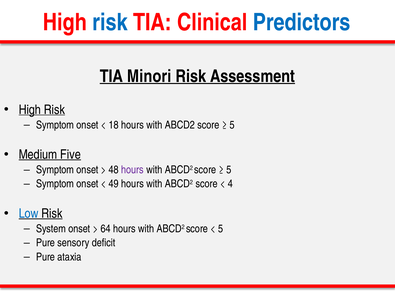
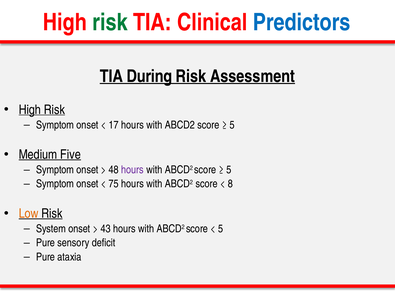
risk colour: blue -> green (110, 22)
Minori: Minori -> During (149, 76)
18: 18 -> 17 (114, 125)
49: 49 -> 75 (114, 184)
4: 4 -> 8 (230, 184)
Low colour: blue -> orange (29, 214)
64: 64 -> 43 (106, 229)
